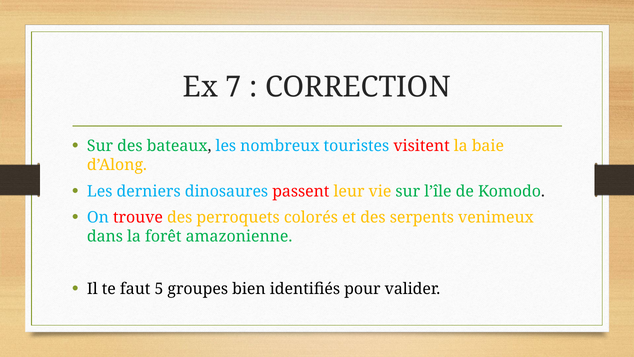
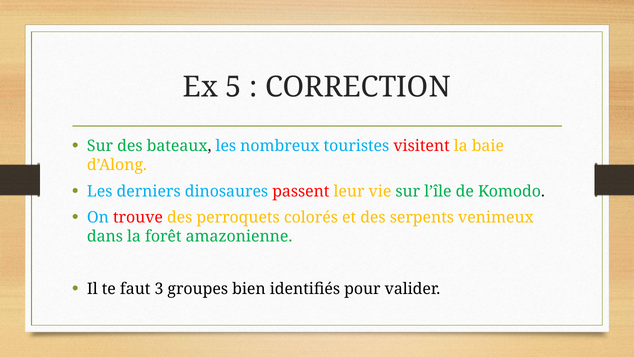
7: 7 -> 5 (234, 87)
5: 5 -> 3 (159, 289)
